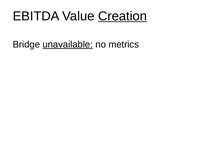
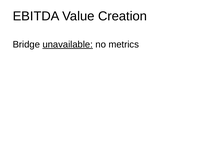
Creation underline: present -> none (123, 16)
